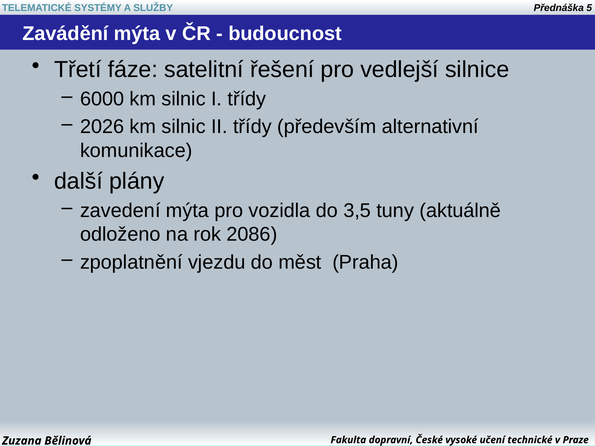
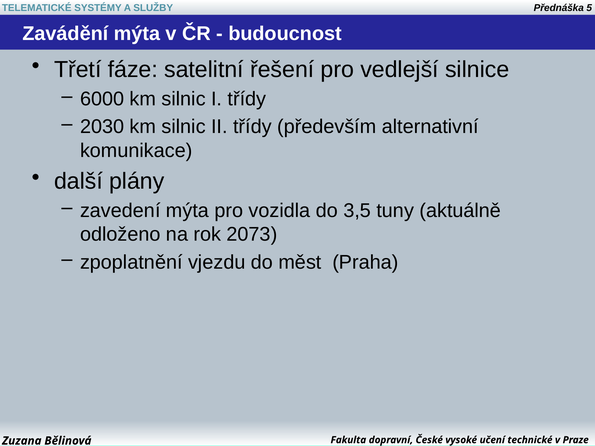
2026: 2026 -> 2030 (102, 127)
2086: 2086 -> 2073 (252, 235)
